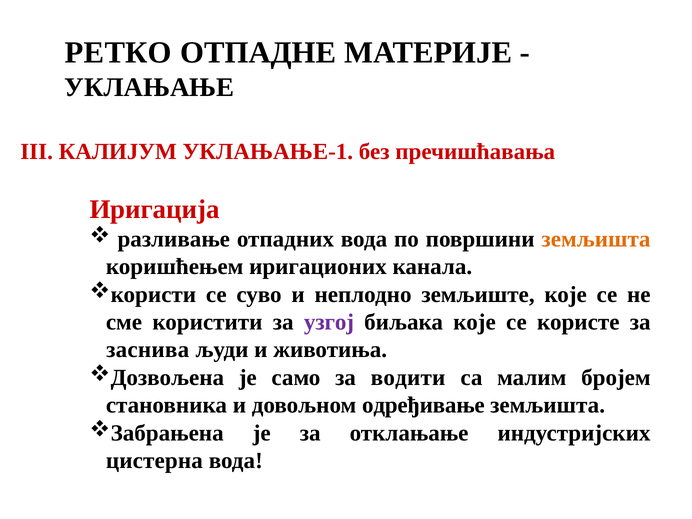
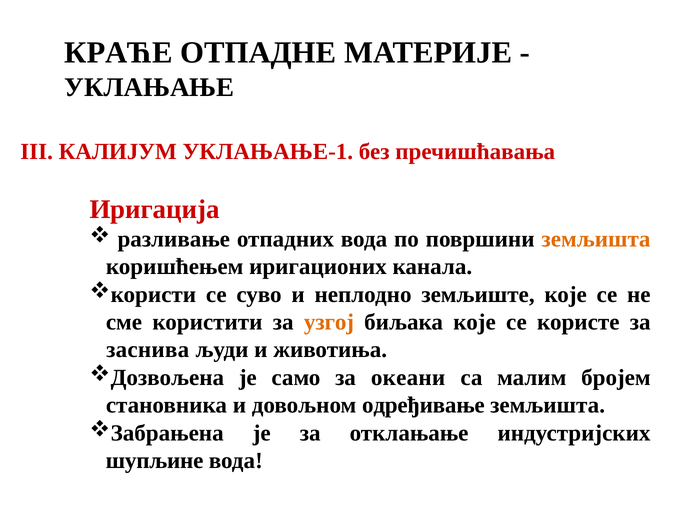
РЕТКО: РЕТКО -> КРАЋЕ (118, 53)
узгој colour: purple -> orange (329, 322)
водити: водити -> океани (408, 378)
цистерна: цистерна -> шупљине (155, 461)
